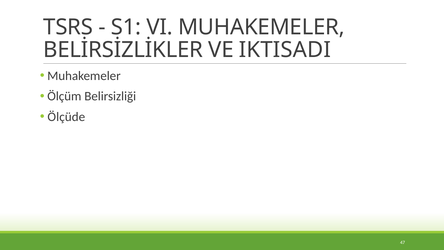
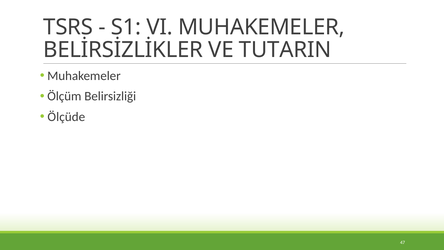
IKTISADI: IKTISADI -> TUTARIN (285, 50)
